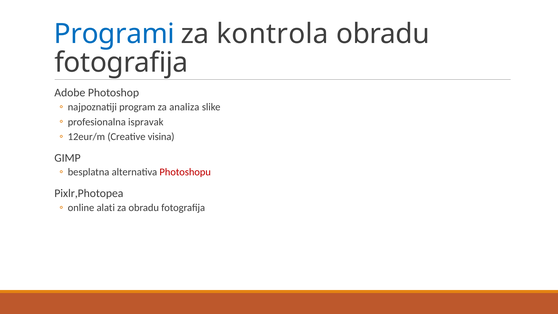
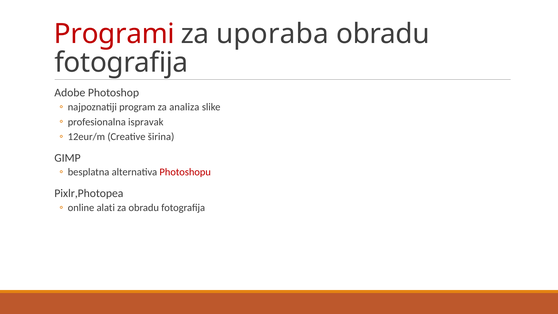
Programi colour: blue -> red (114, 34)
kontrola: kontrola -> uporaba (272, 34)
visina: visina -> širina (161, 137)
